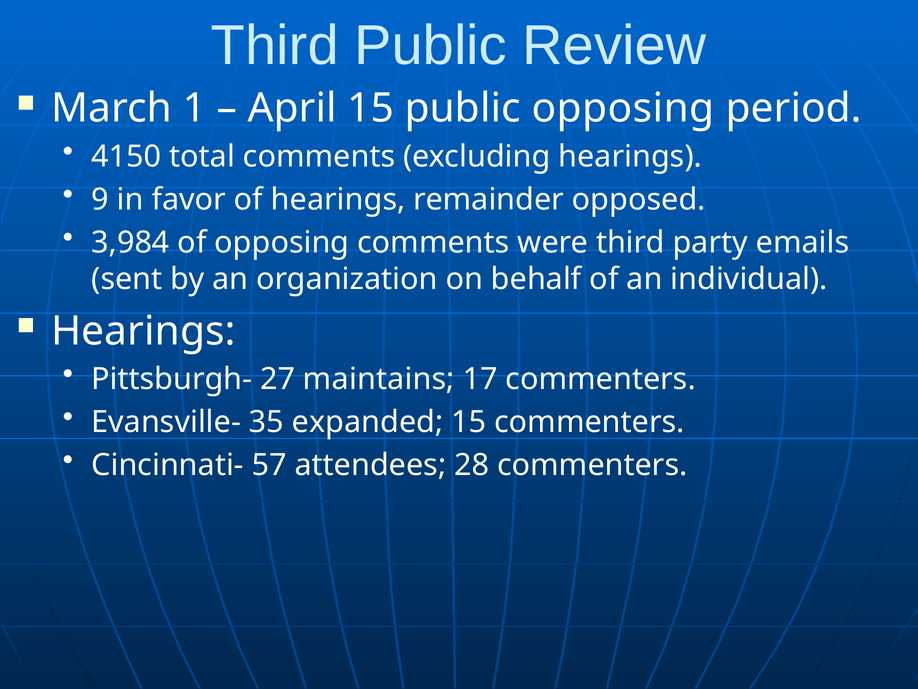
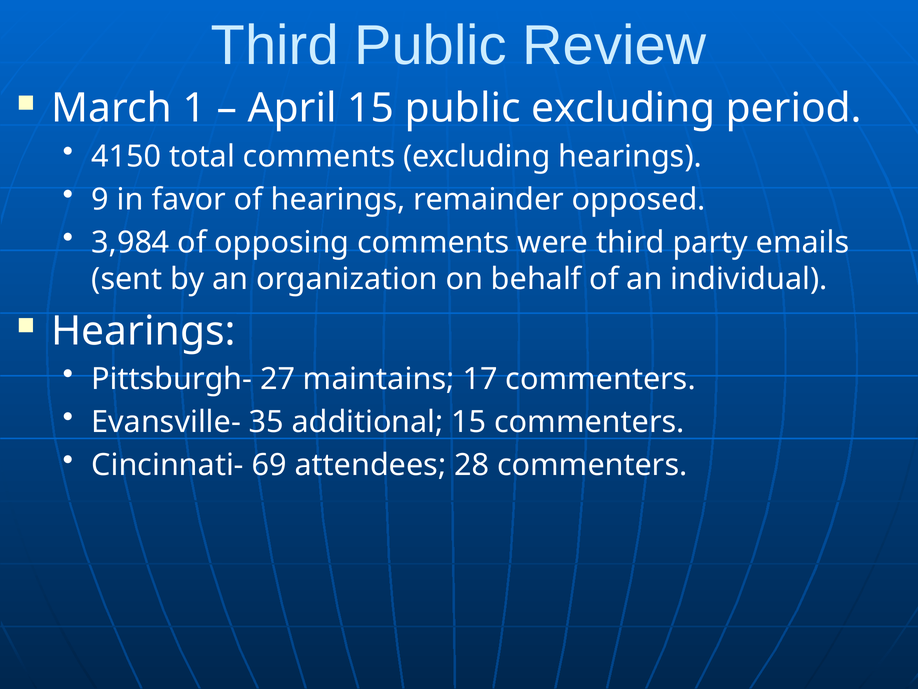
public opposing: opposing -> excluding (623, 108)
expanded: expanded -> additional (368, 422)
57: 57 -> 69 (269, 465)
